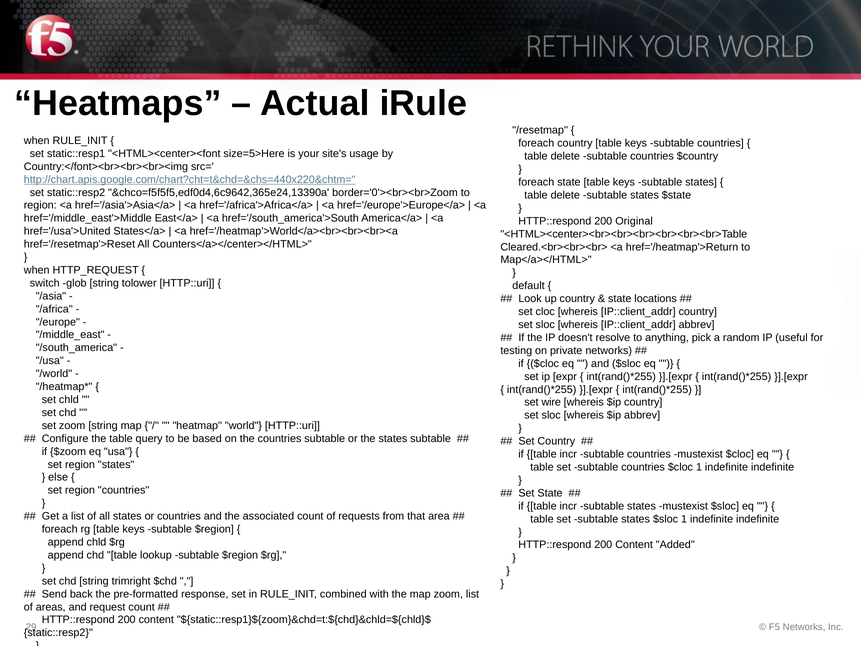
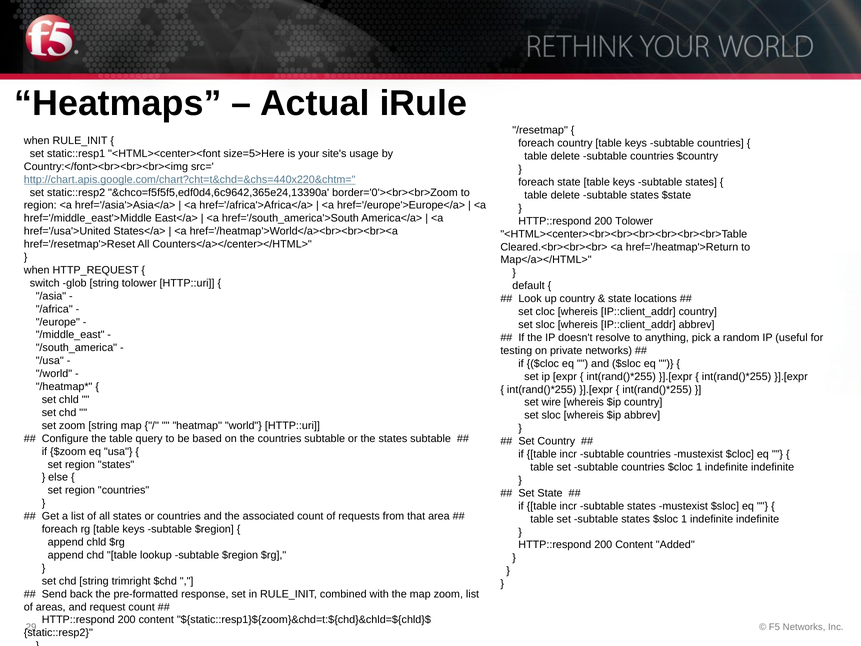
200 Original: Original -> Tolower (634, 221)
